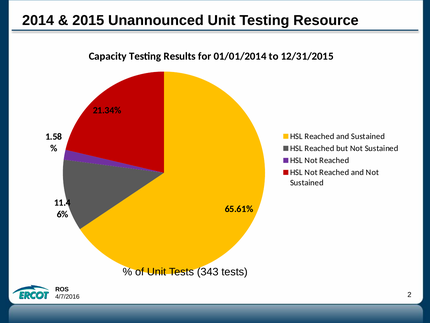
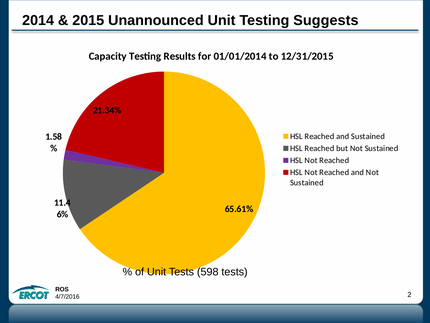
Resource: Resource -> Suggests (326, 20)
343: 343 -> 598 (208, 272)
